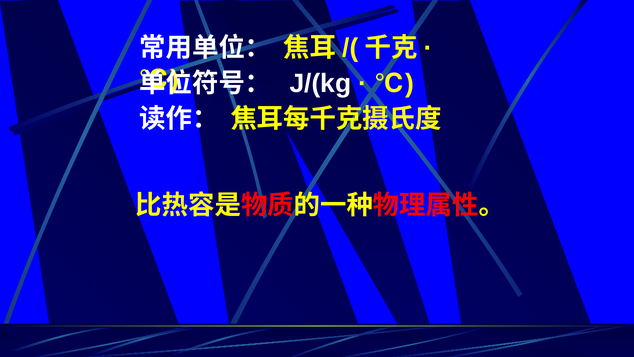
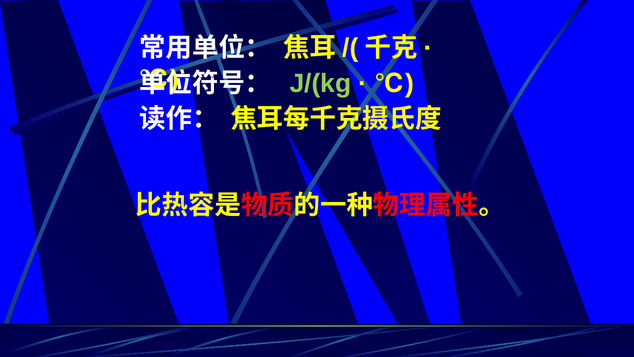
J/(kg colour: white -> light green (320, 83)
